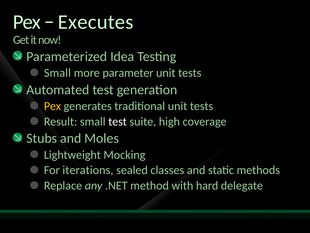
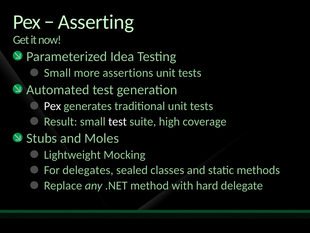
Executes: Executes -> Asserting (96, 22)
parameter: parameter -> assertions (128, 73)
Pex colour: yellow -> white (52, 106)
iterations: iterations -> delegates (88, 170)
